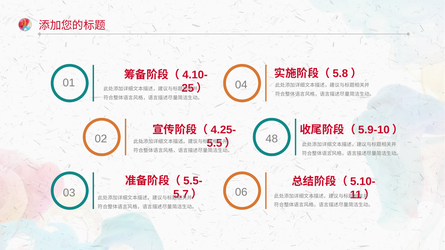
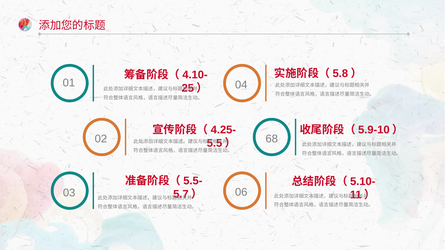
48: 48 -> 68 (272, 139)
